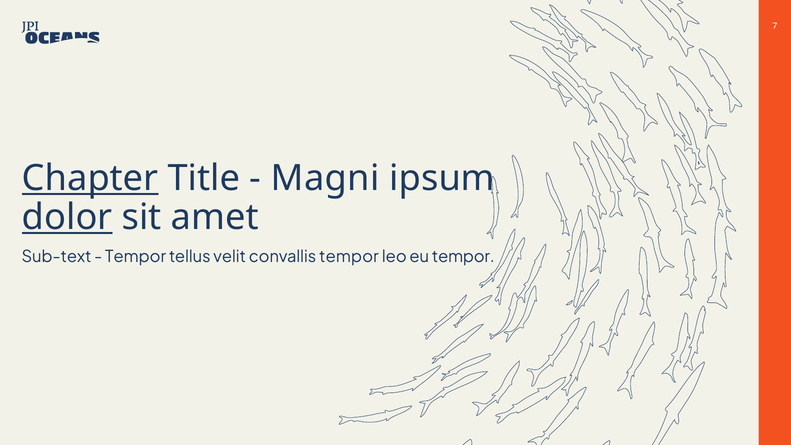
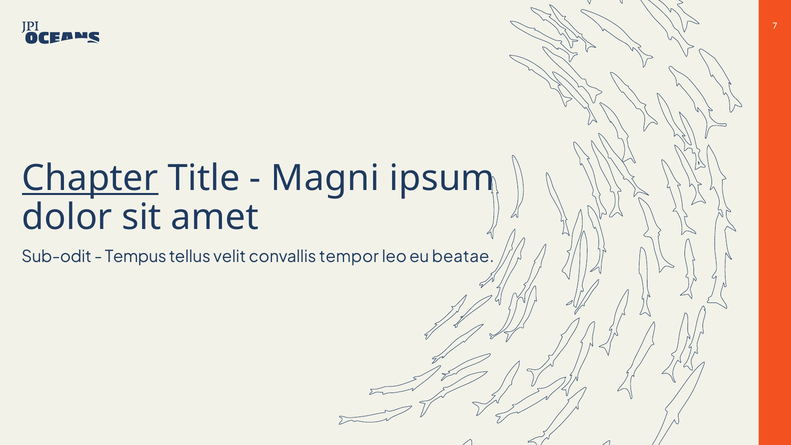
dolor underline: present -> none (67, 217)
Sub-text: Sub-text -> Sub-odit (57, 257)
Tempor: Tempor -> Tempus (136, 257)
eu tempor: tempor -> beatae (463, 257)
